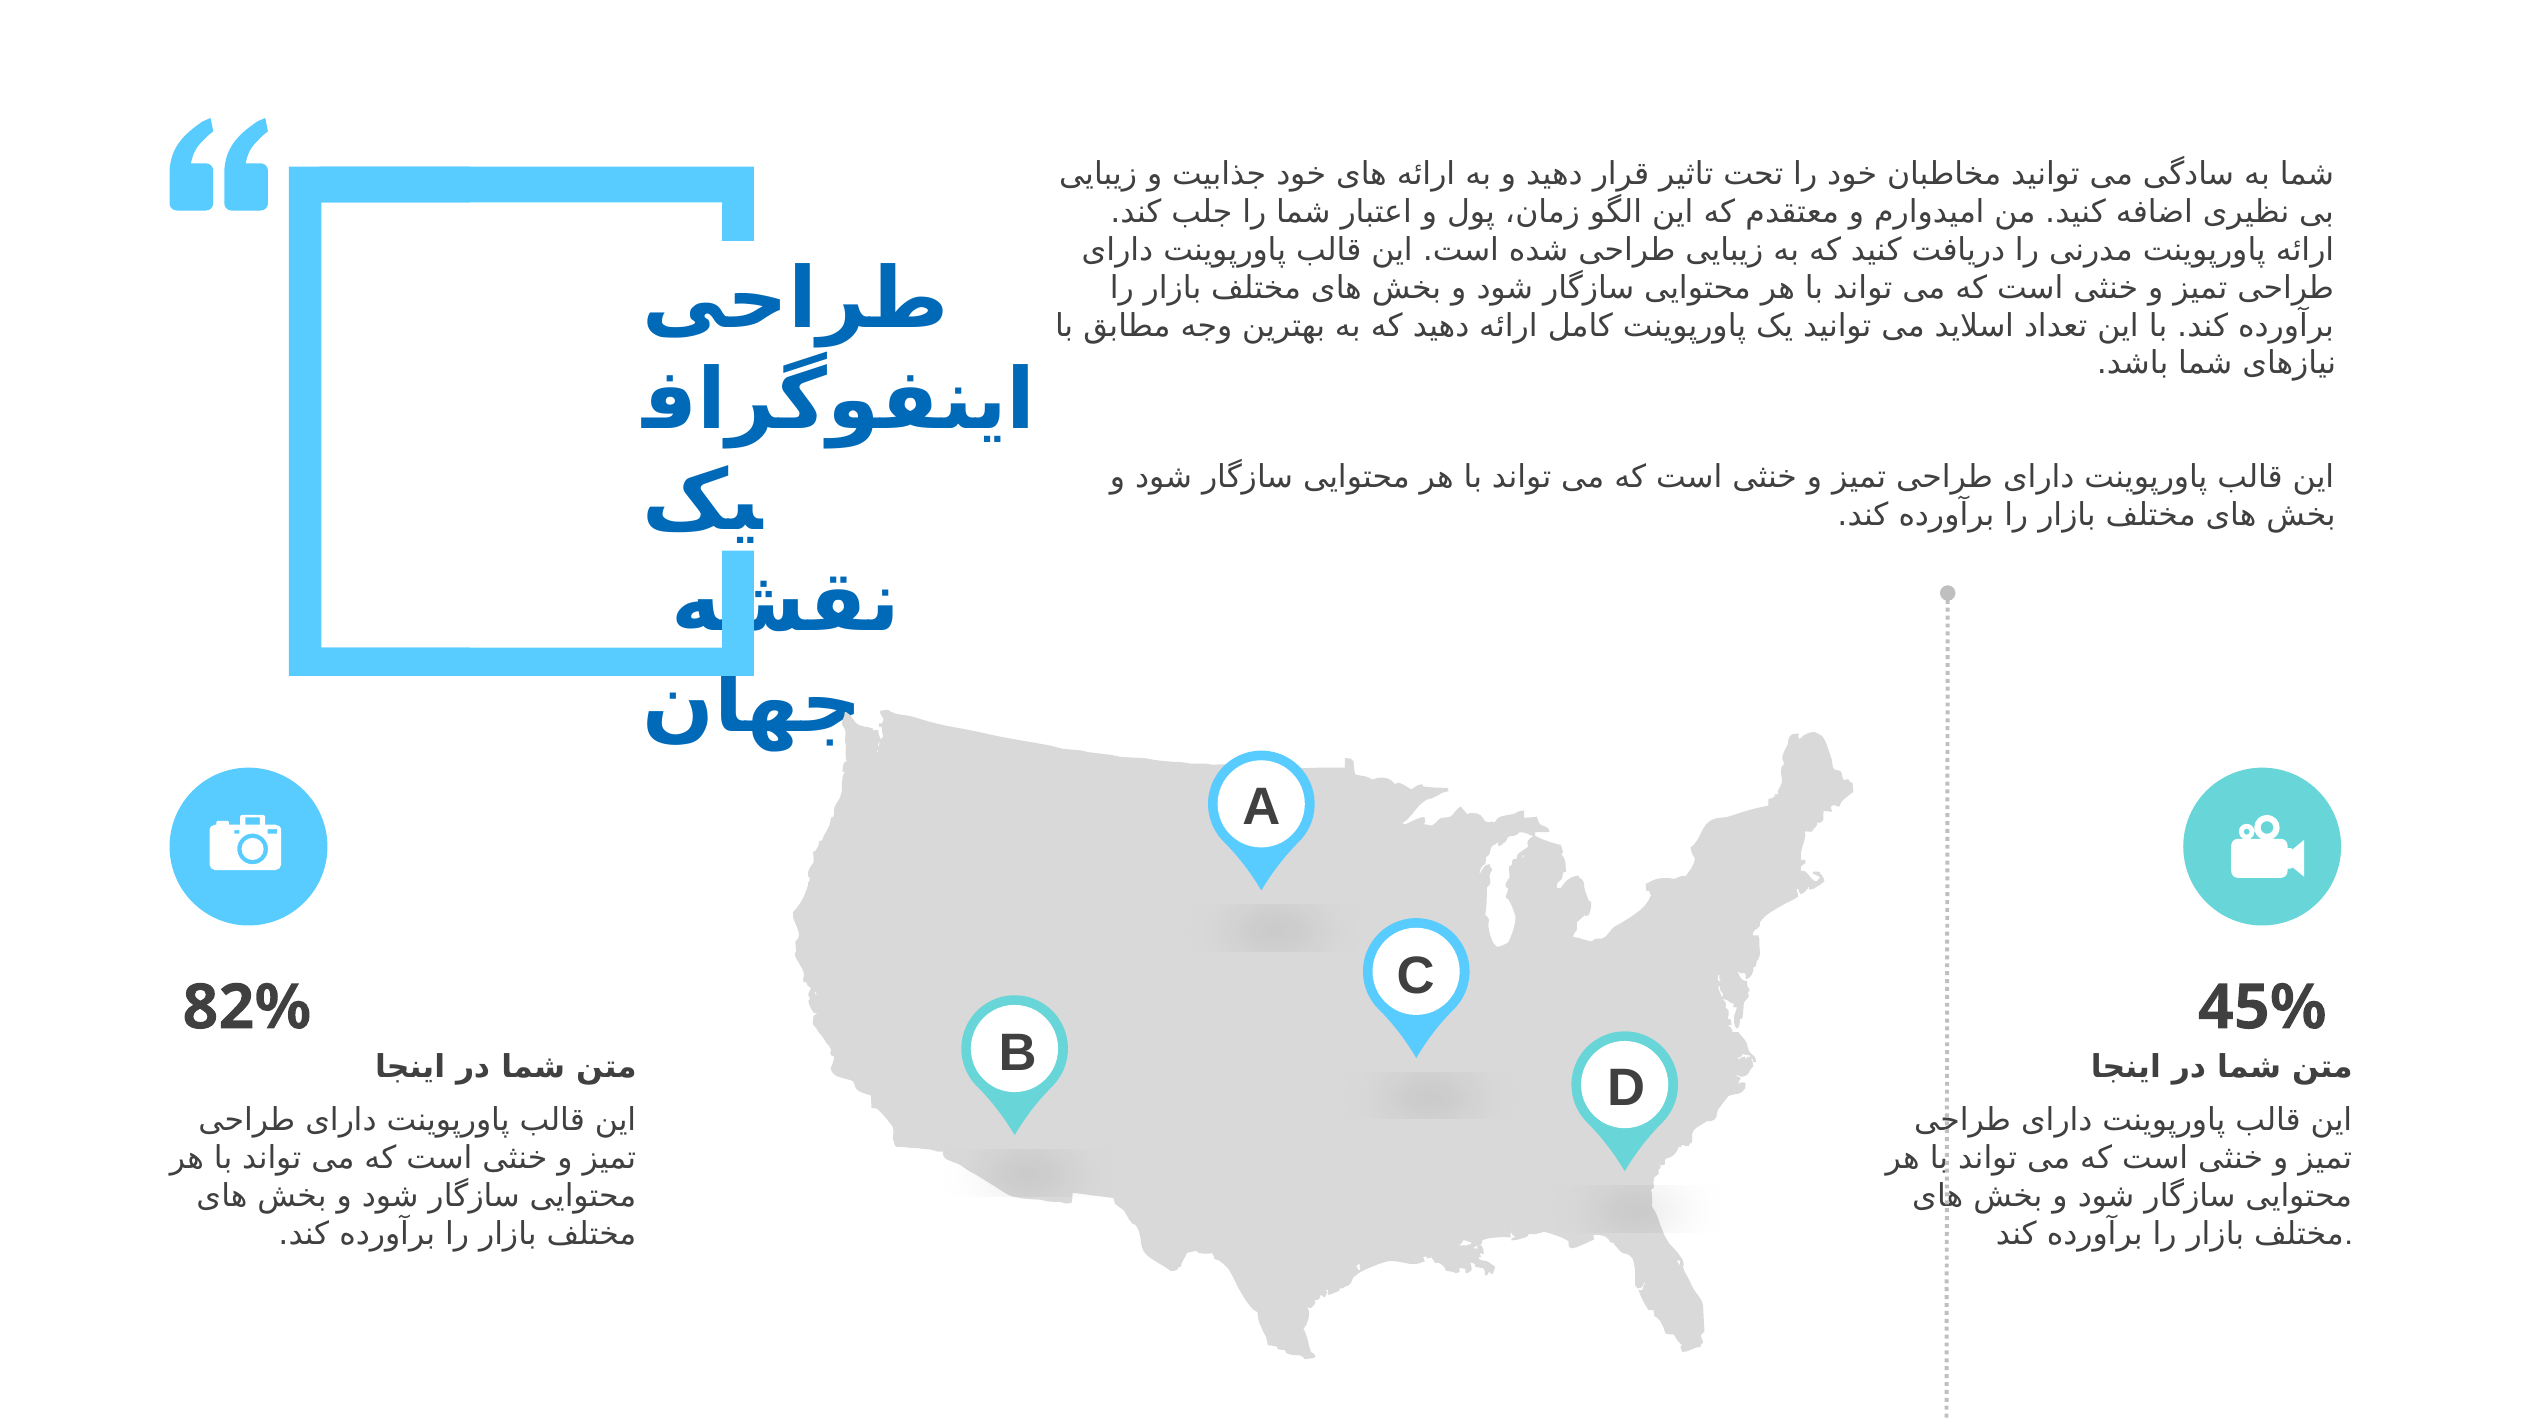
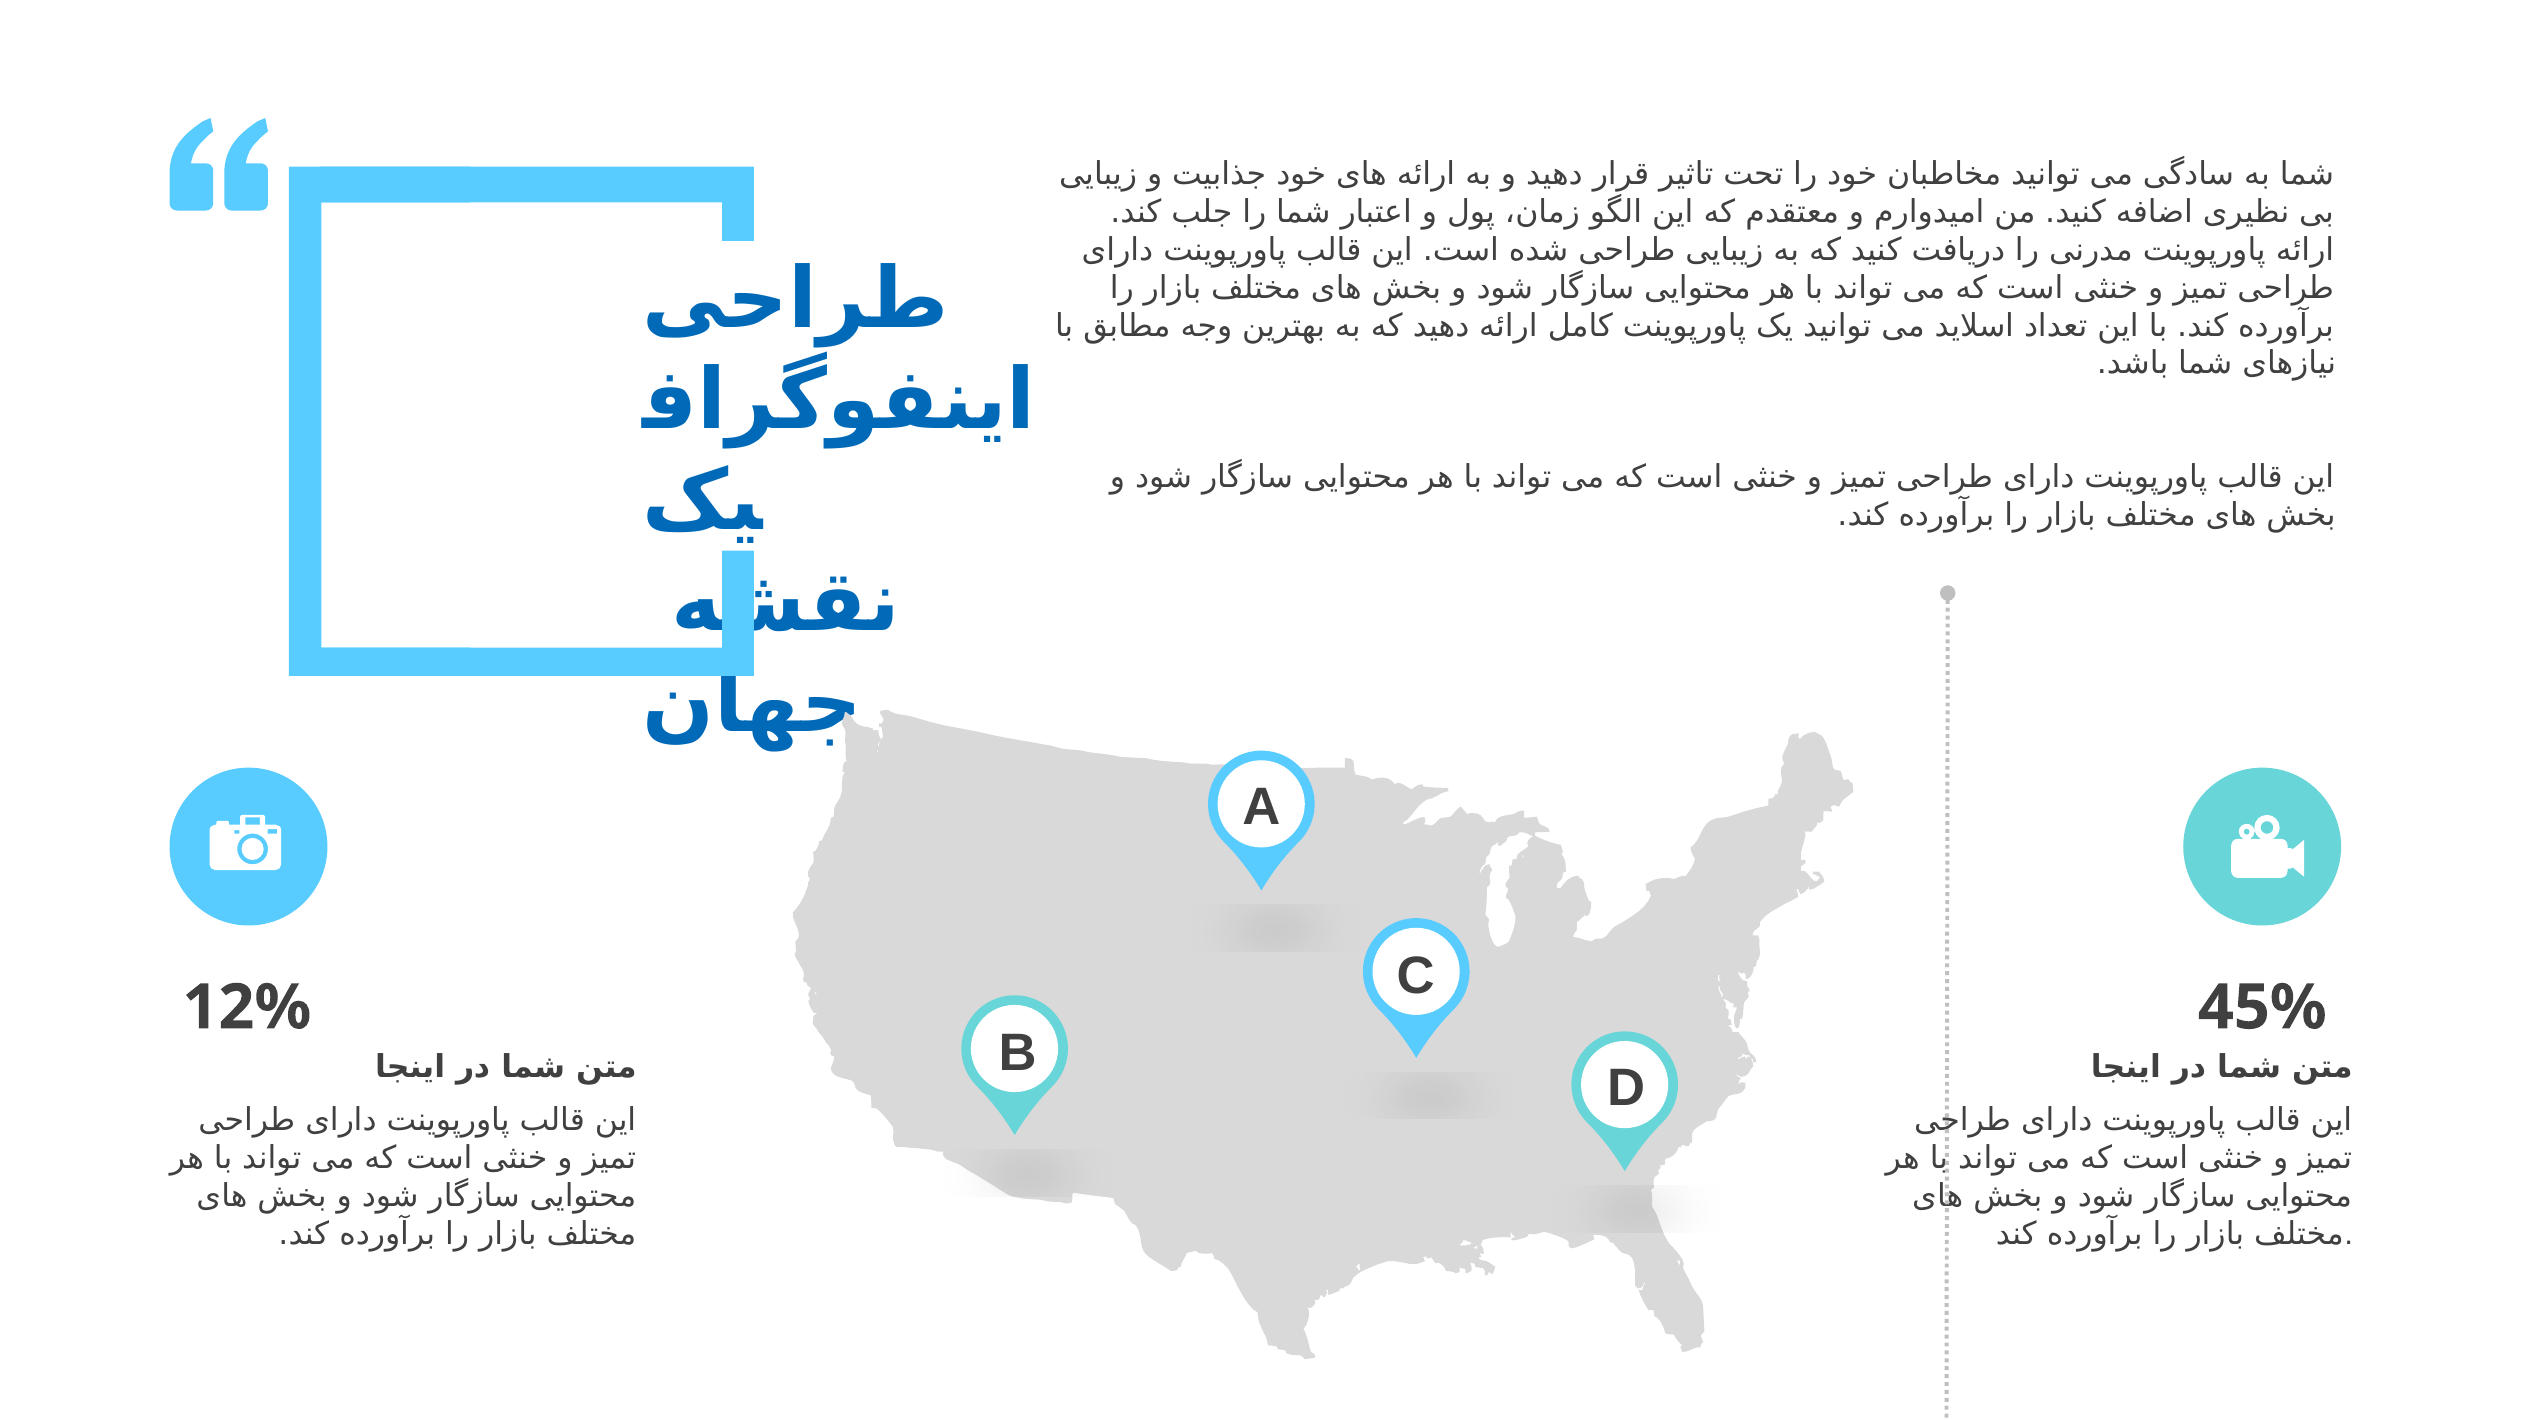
82%: 82% -> 12% (247, 1008)
